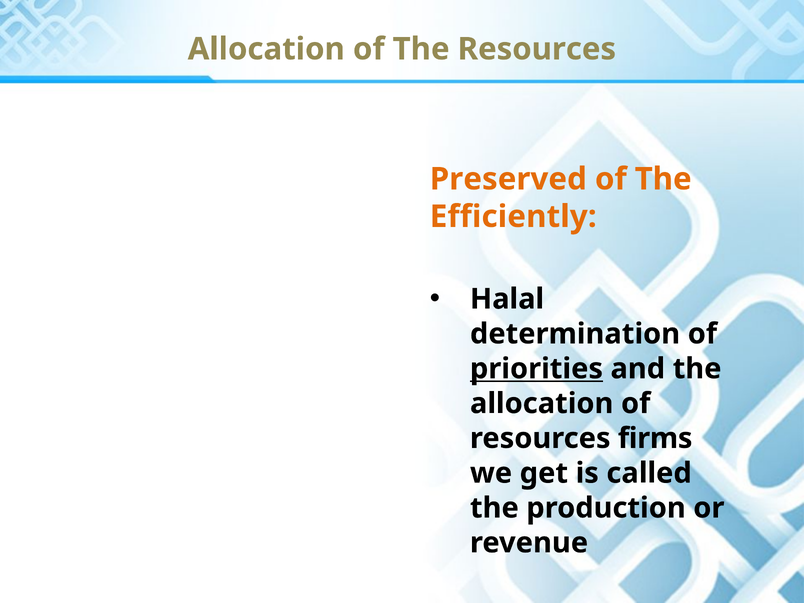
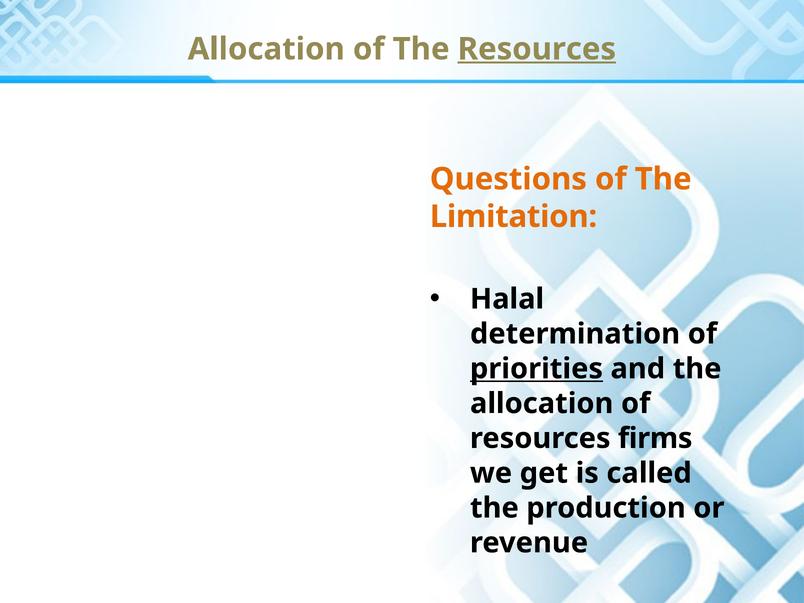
Resources underline: none -> present (537, 49)
Preserved: Preserved -> Questions (508, 179)
Efficiently: Efficiently -> Limitation (513, 217)
